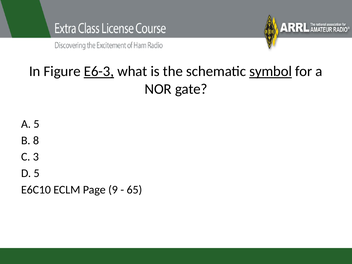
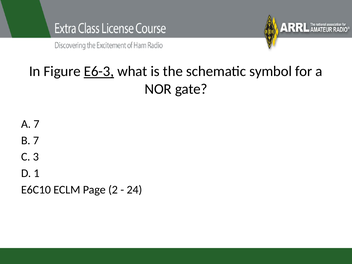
symbol underline: present -> none (271, 71)
A 5: 5 -> 7 (36, 124)
B 8: 8 -> 7 (36, 140)
D 5: 5 -> 1 (37, 173)
9: 9 -> 2 (113, 190)
65: 65 -> 24 (134, 190)
